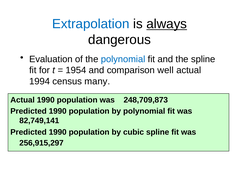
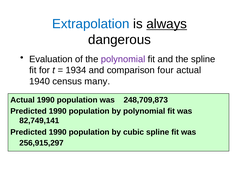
polynomial colour: blue -> purple (123, 59)
1954: 1954 -> 1934 (76, 70)
well: well -> four (166, 70)
1994: 1994 -> 1940 (40, 82)
